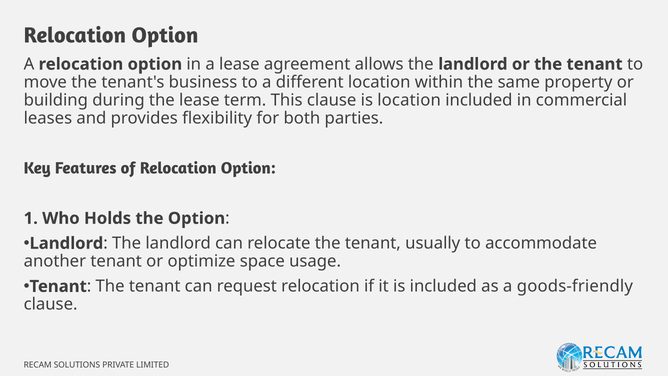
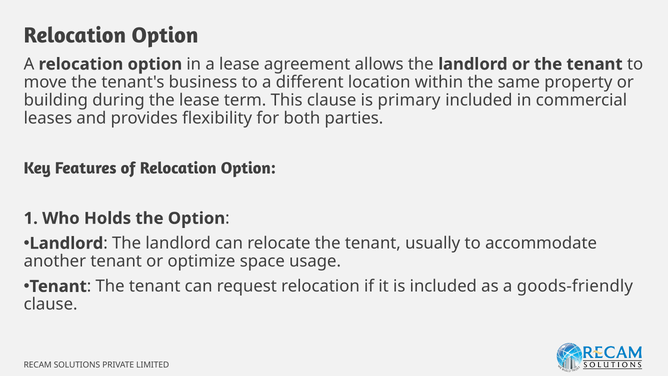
is location: location -> primary (409, 100)
